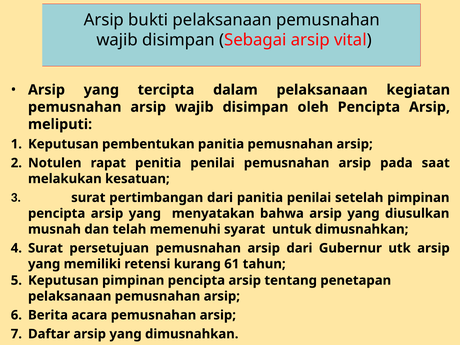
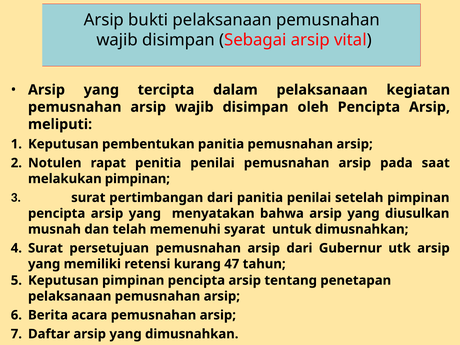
melakukan kesatuan: kesatuan -> pimpinan (137, 179)
61: 61 -> 47 (232, 264)
